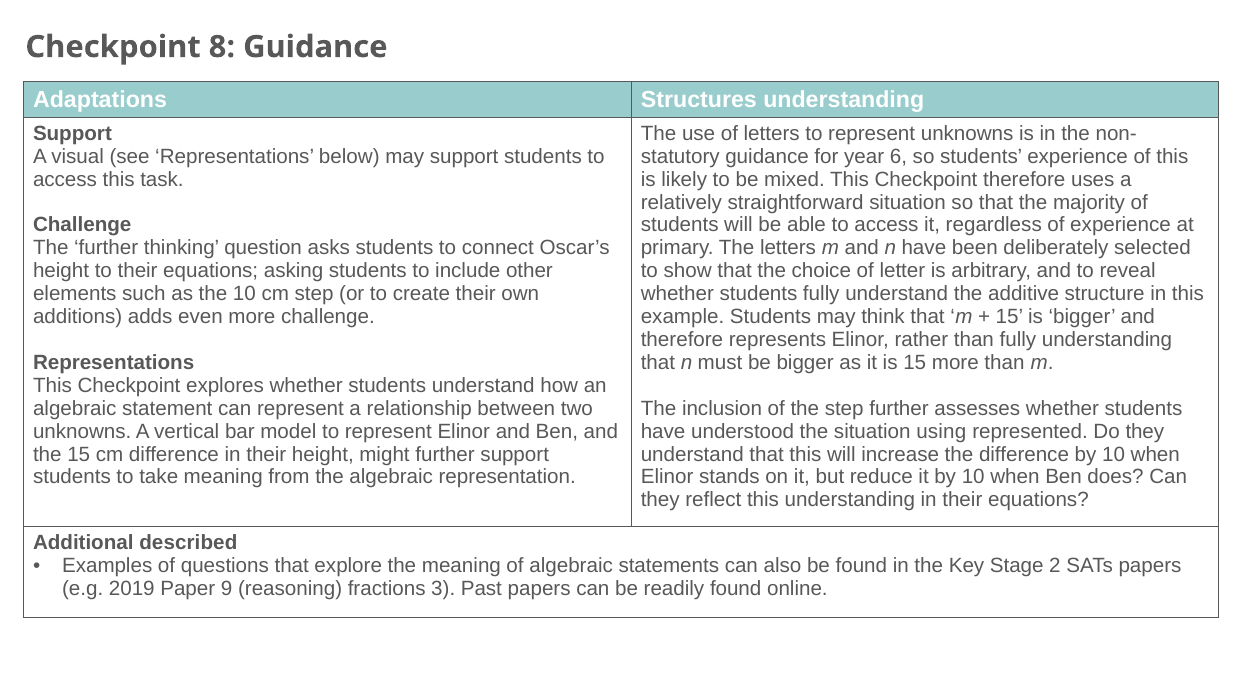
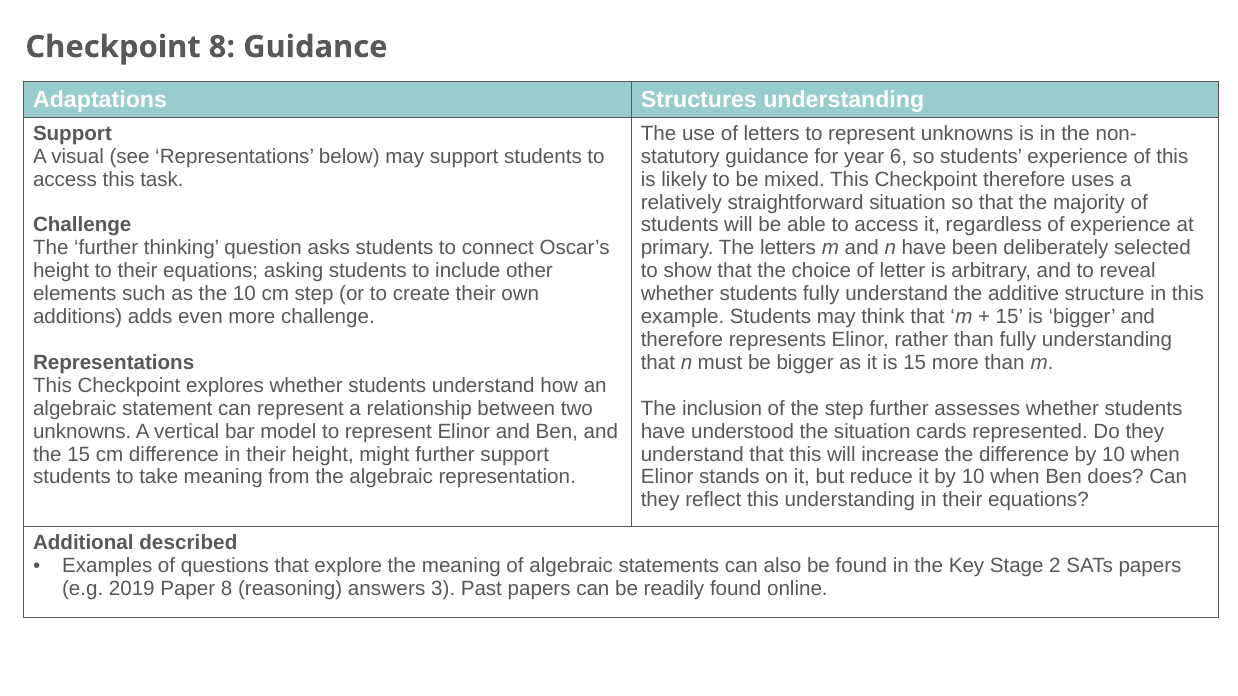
using: using -> cards (941, 432)
Paper 9: 9 -> 8 (227, 589)
fractions: fractions -> answers (387, 589)
